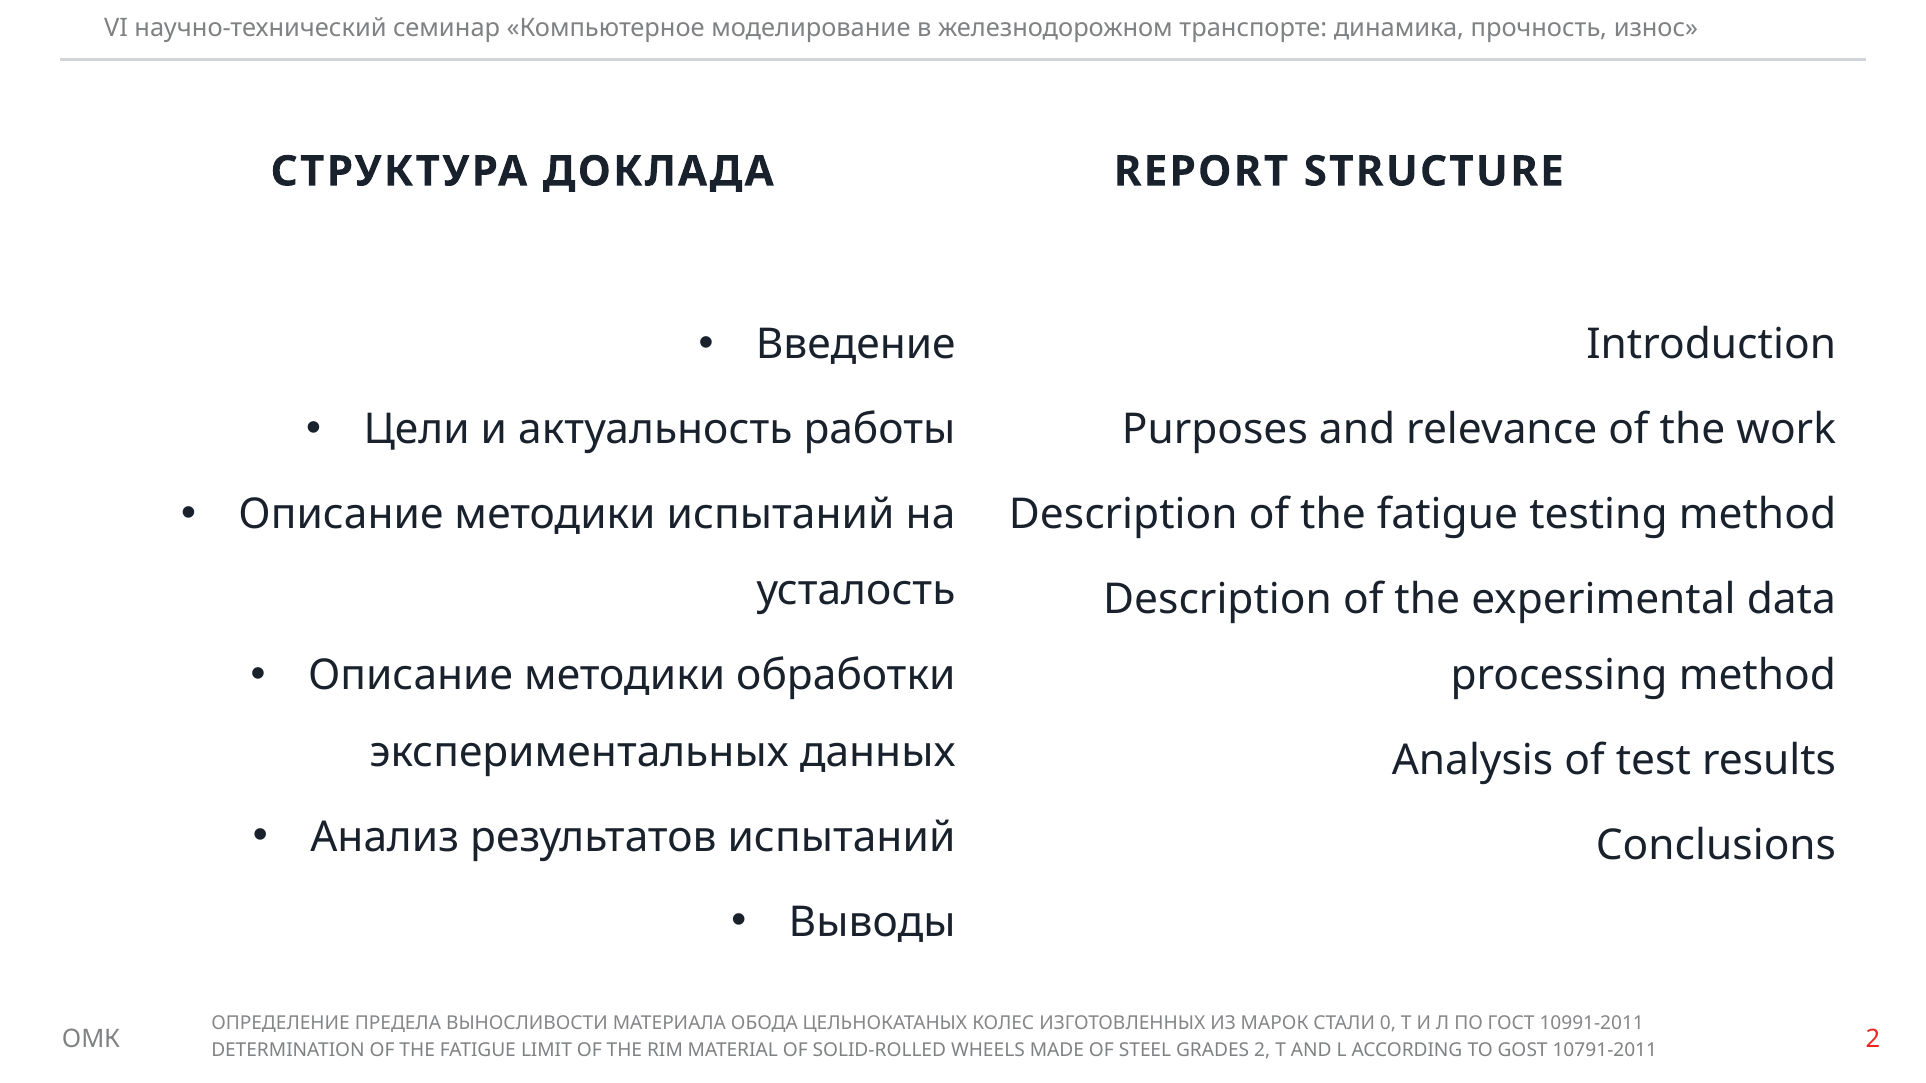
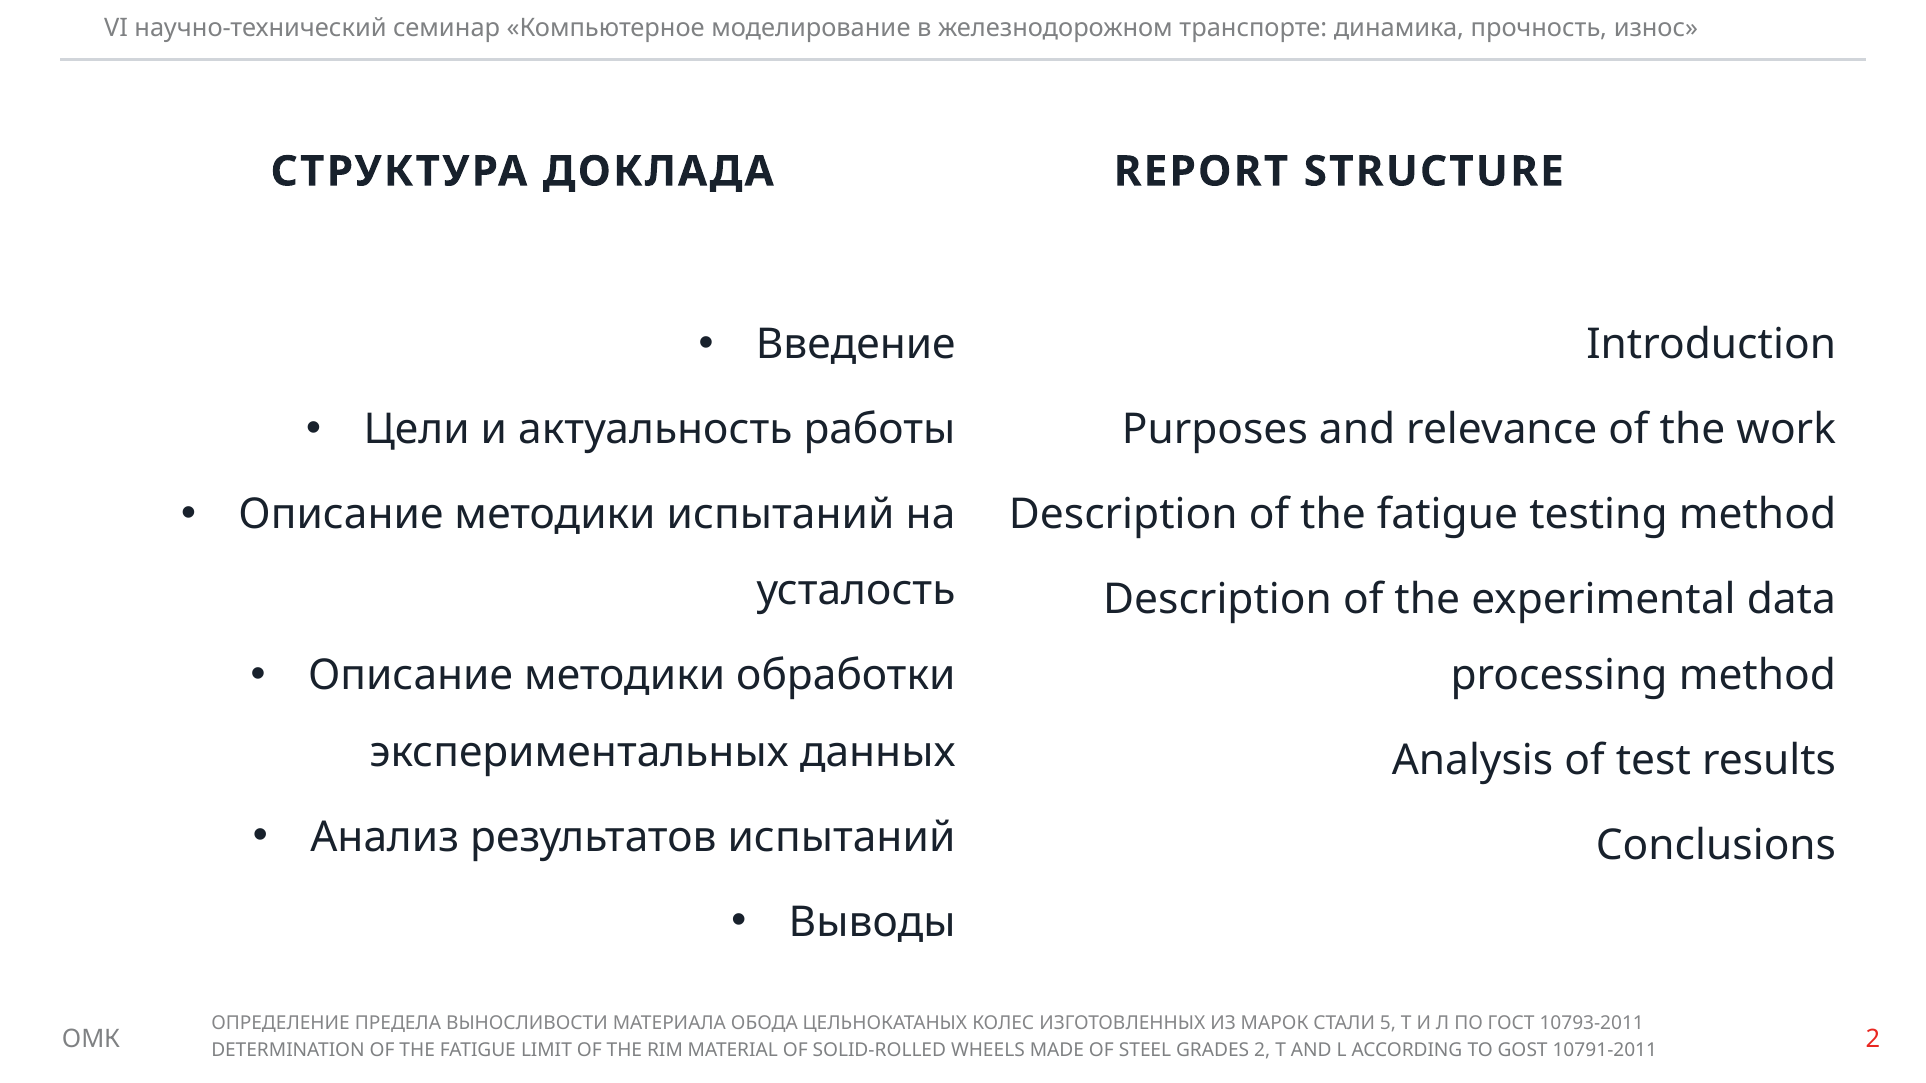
0: 0 -> 5 (1388, 1024)
10991-2011: 10991-2011 -> 10793-2011 (1592, 1024)
